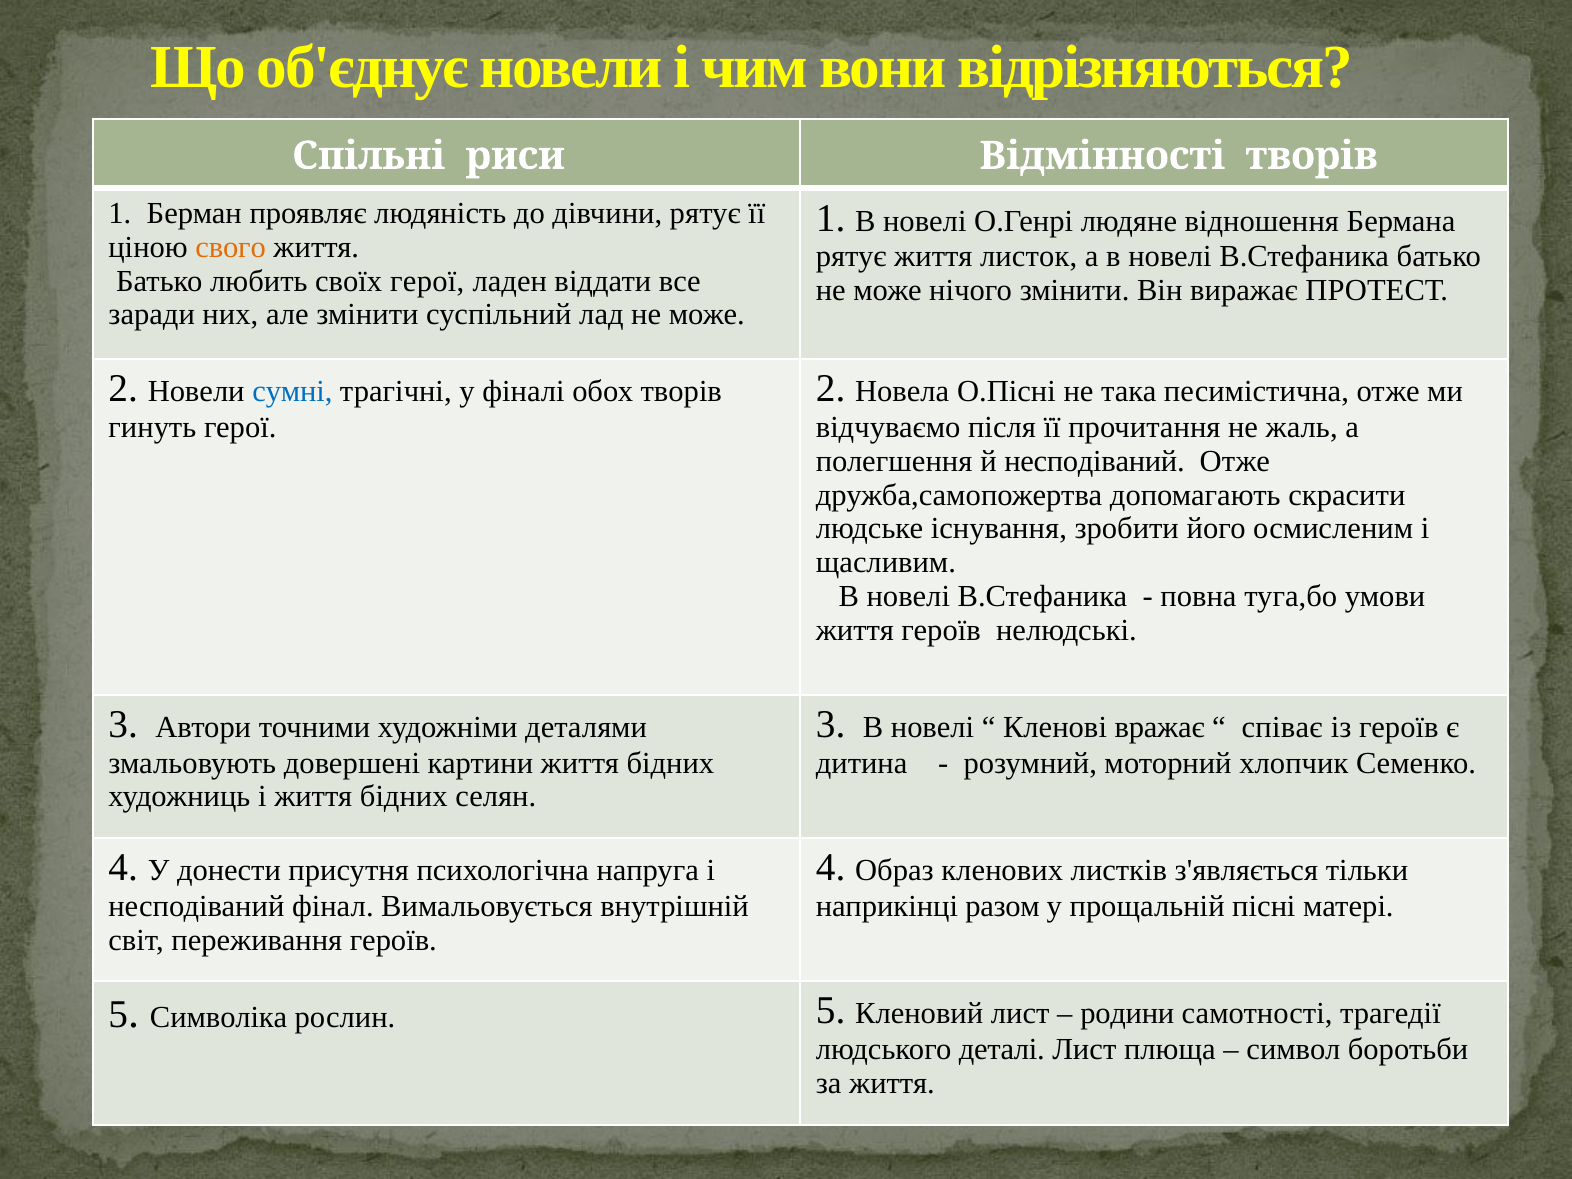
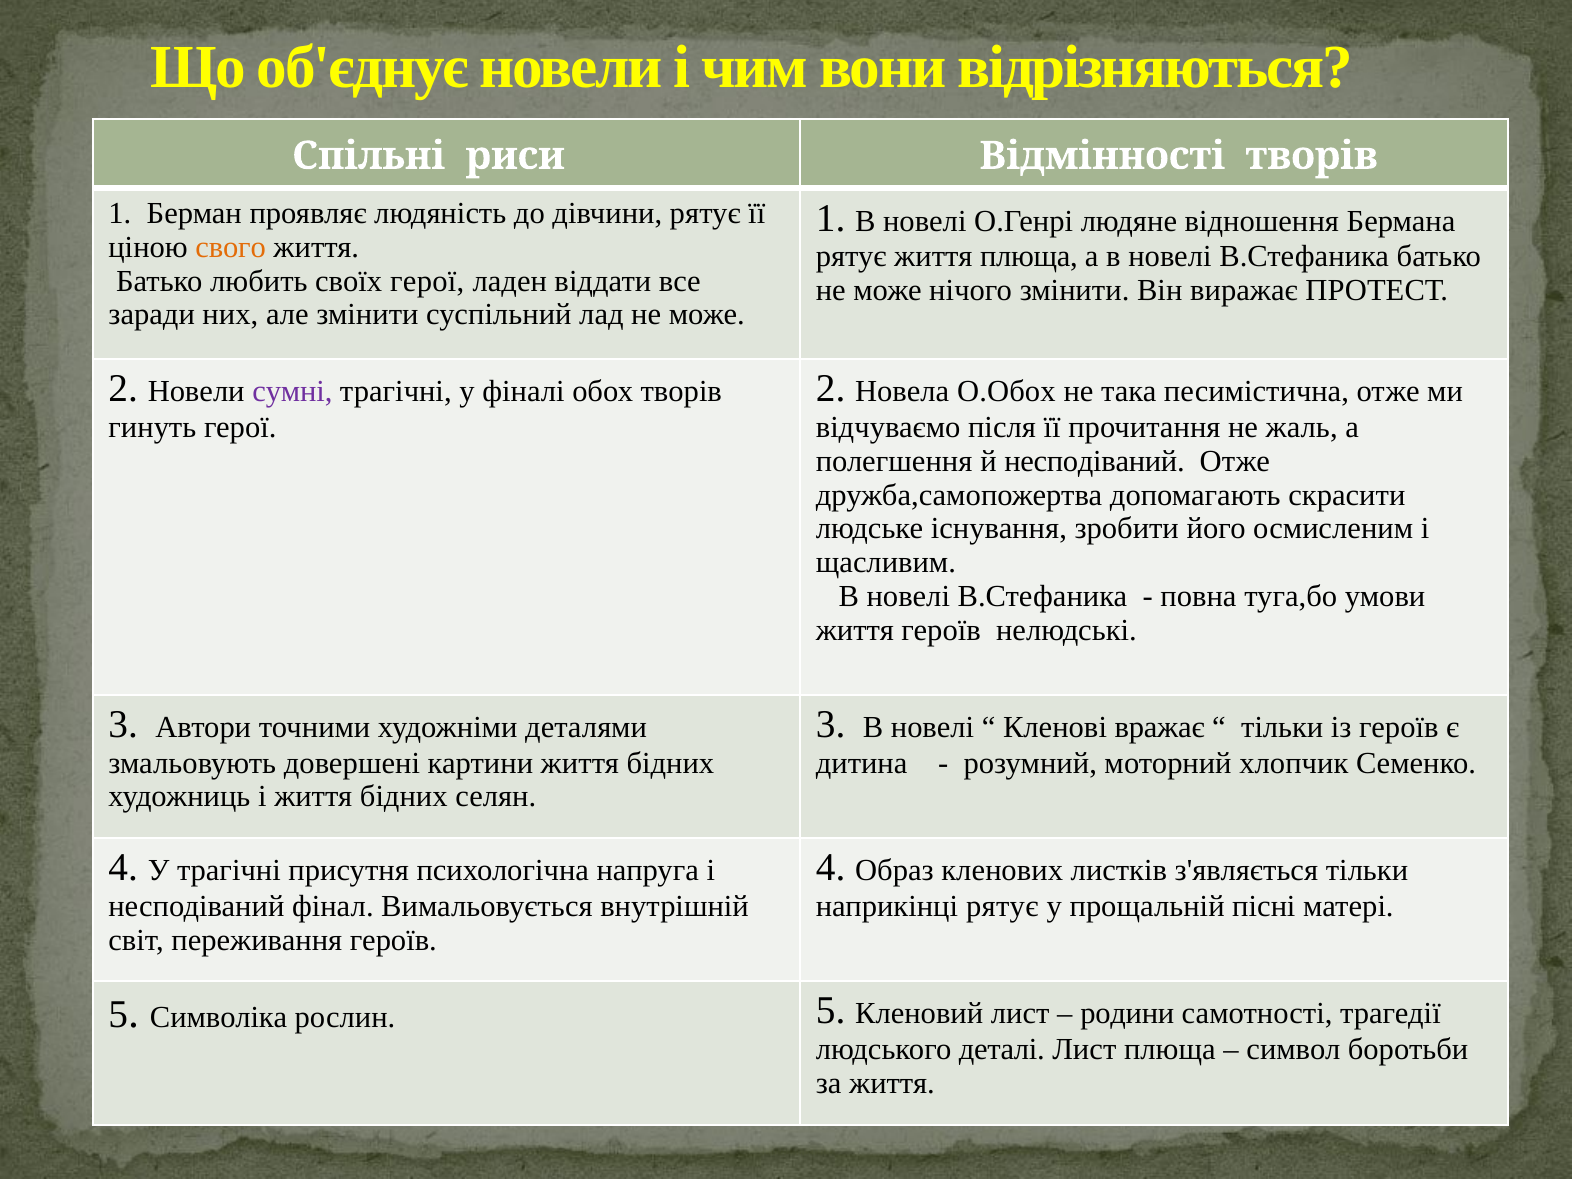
життя листок: листок -> плюща (1029, 257)
сумні colour: blue -> purple (292, 392)
О.Пісні: О.Пісні -> О.Обох (1006, 392)
співає: співає -> тільки (1282, 727)
У донести: донести -> трагічні (229, 871)
наприкінці разом: разом -> рятує (1002, 906)
